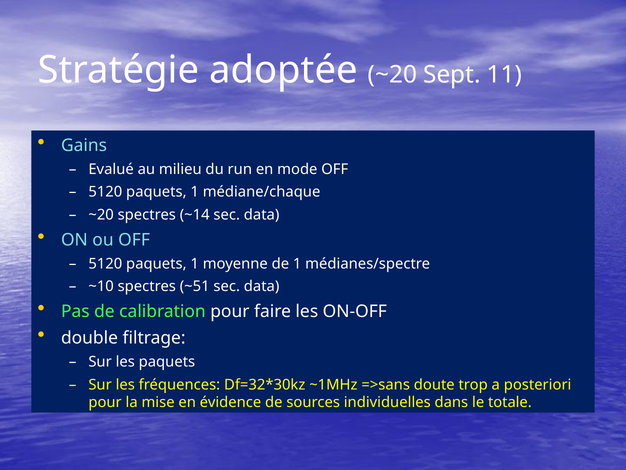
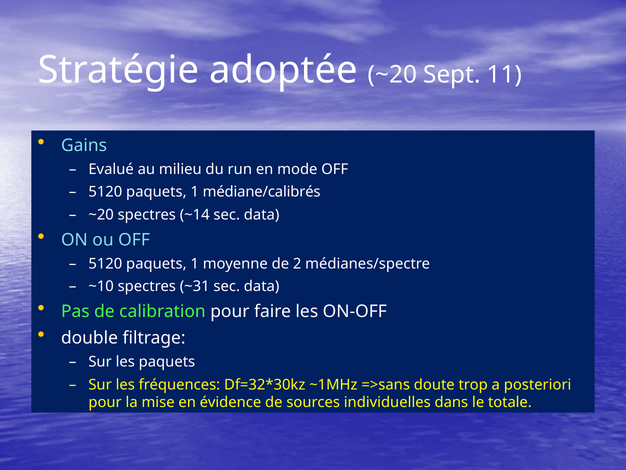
médiane/chaque: médiane/chaque -> médiane/calibrés (262, 192)
de 1: 1 -> 2 (297, 264)
~51: ~51 -> ~31 (195, 286)
